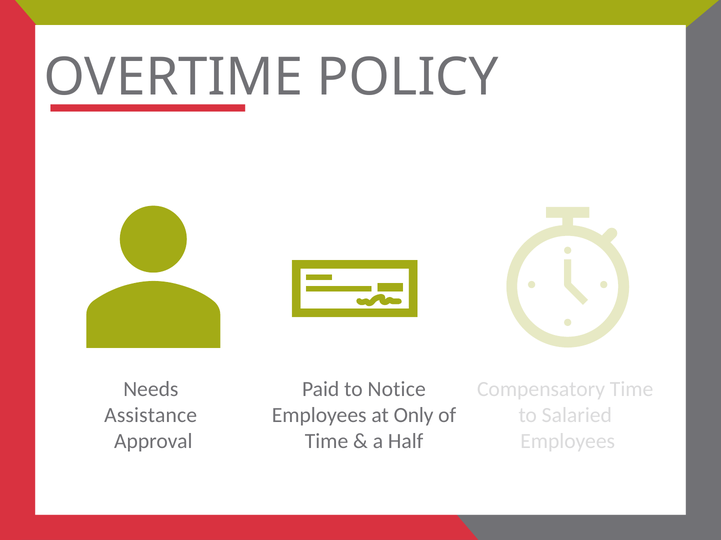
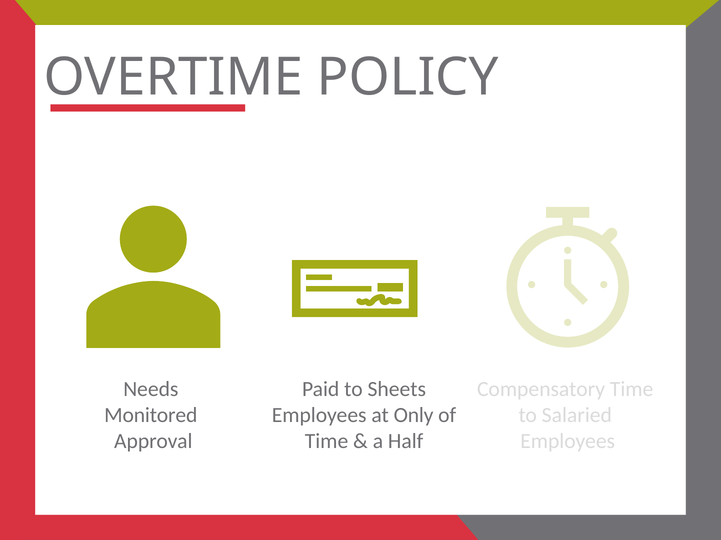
Notice: Notice -> Sheets (397, 390)
Assistance: Assistance -> Monitored (151, 415)
